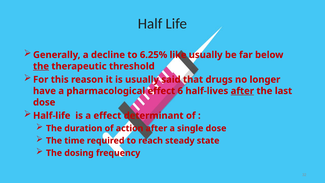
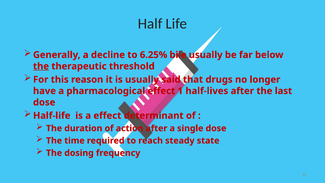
like: like -> bile (178, 55)
6: 6 -> 1 (180, 91)
after underline: present -> none (242, 91)
